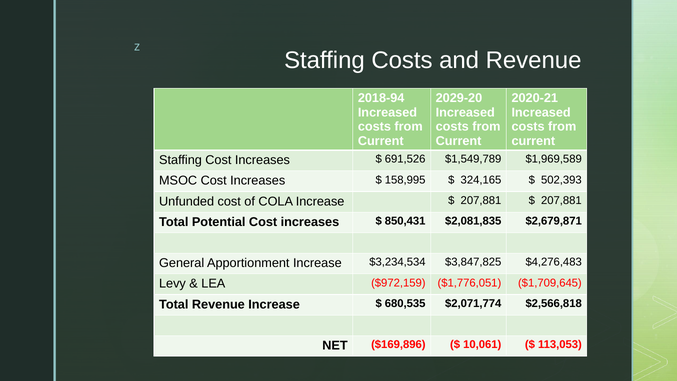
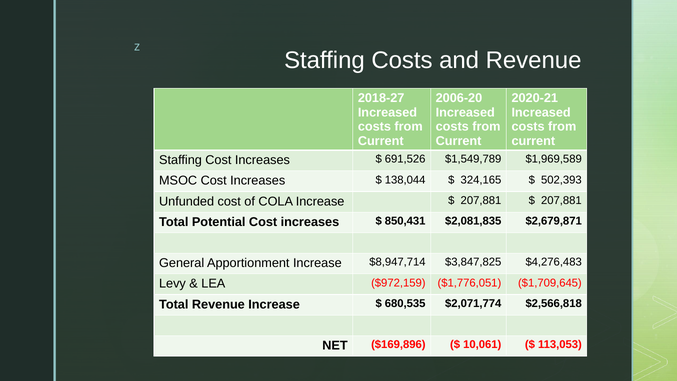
2018-94: 2018-94 -> 2018-27 (381, 98)
2029-20: 2029-20 -> 2006-20 (459, 98)
158,995: 158,995 -> 138,044 (405, 180)
$3,234,534: $3,234,534 -> $8,947,714 (397, 262)
